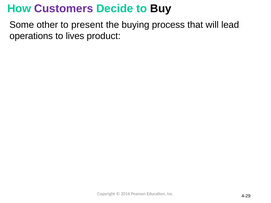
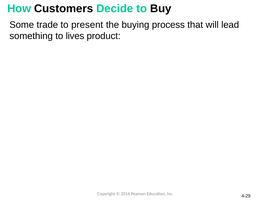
Customers colour: purple -> black (64, 9)
other: other -> trade (47, 25)
operations: operations -> something (31, 36)
